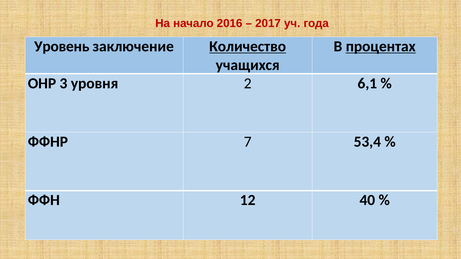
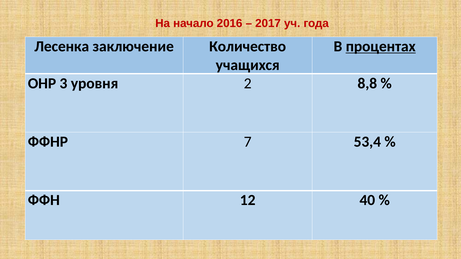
Уровень: Уровень -> Лесенка (62, 46)
Количество underline: present -> none (248, 46)
6,1: 6,1 -> 8,8 (367, 83)
